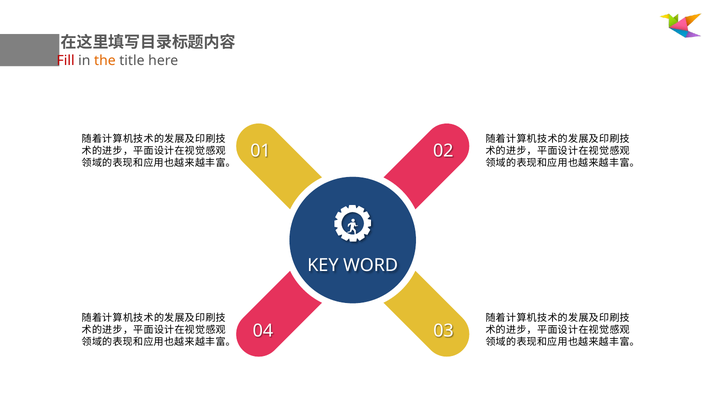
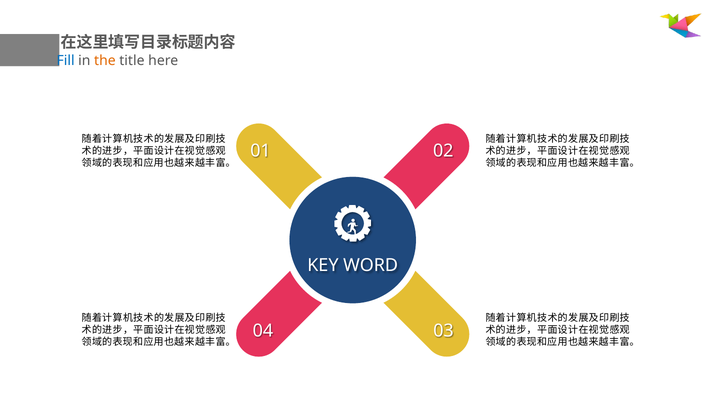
Fill colour: red -> blue (66, 61)
